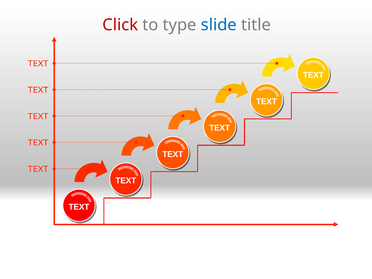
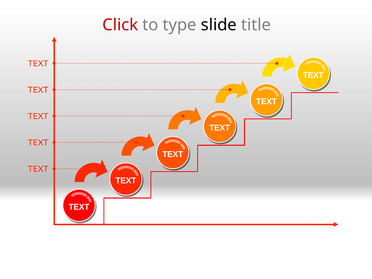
slide colour: blue -> black (219, 25)
